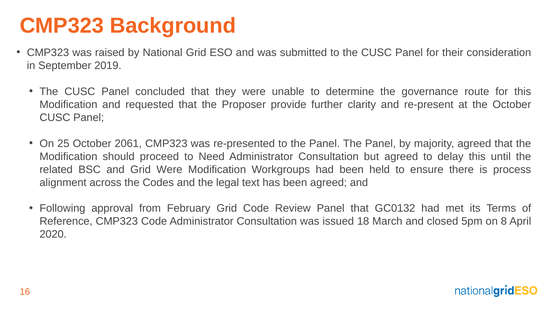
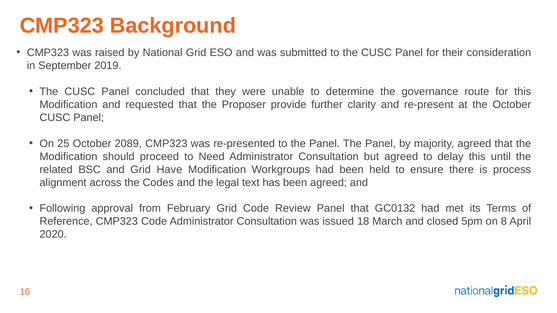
2061: 2061 -> 2089 (128, 144)
Grid Were: Were -> Have (169, 170)
